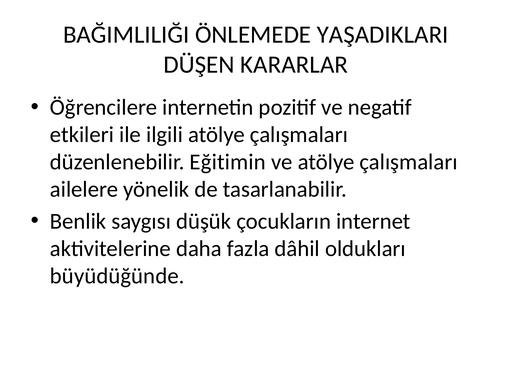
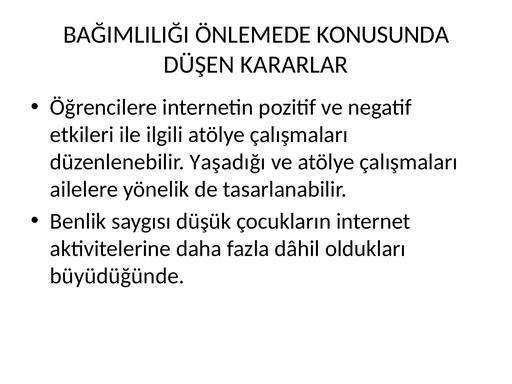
YAŞADIKLARI: YAŞADIKLARI -> KONUSUNDA (383, 35)
Eğitimin: Eğitimin -> Yaşadığı (228, 162)
